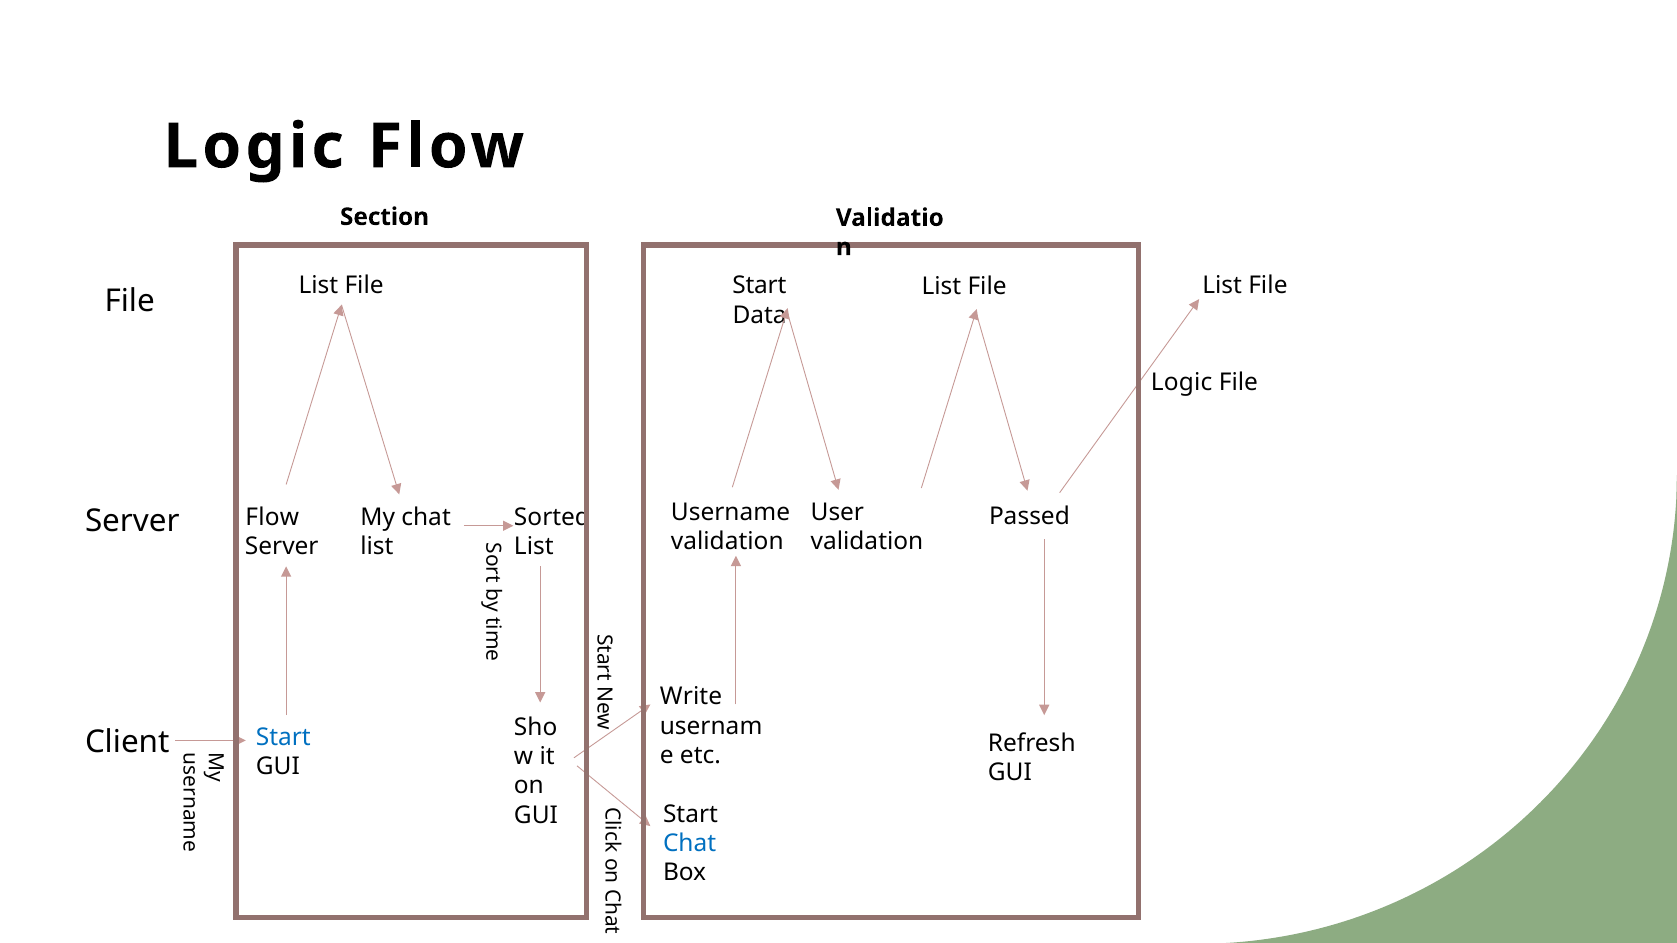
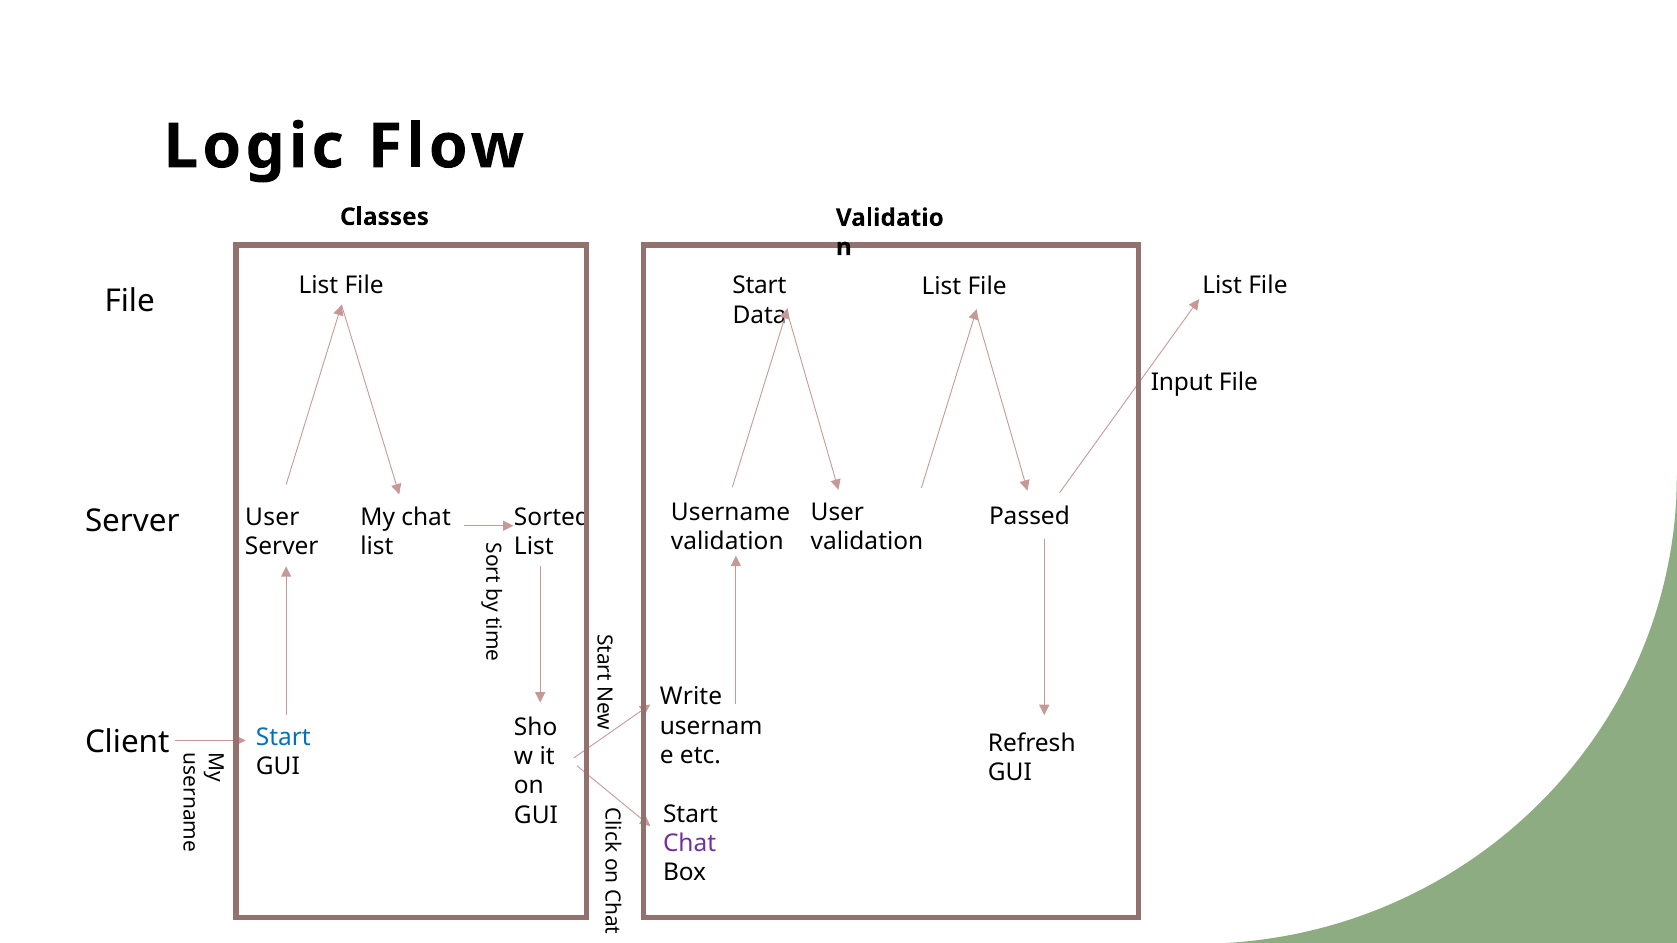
Section: Section -> Classes (384, 217)
Logic: Logic -> Input (1182, 382)
Flow: Flow -> User (272, 517)
Chat colour: blue -> purple (690, 844)
